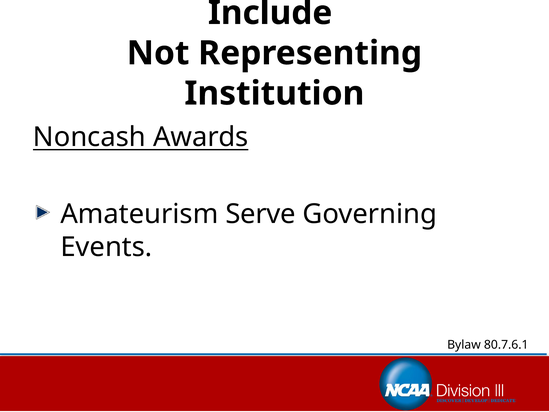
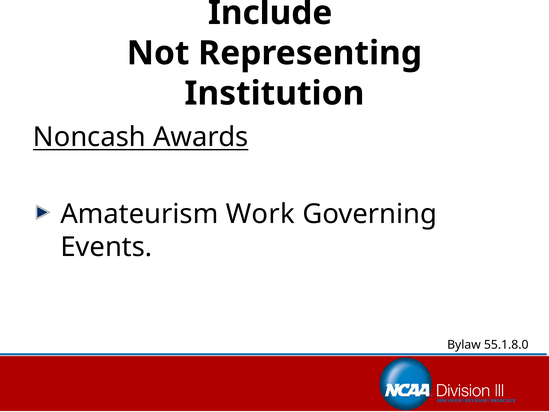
Serve: Serve -> Work (260, 214)
80.7.6.1: 80.7.6.1 -> 55.1.8.0 (506, 345)
